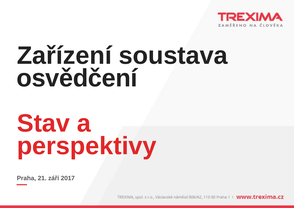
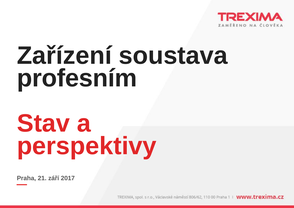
osvědčení: osvědčení -> profesním (77, 78)
